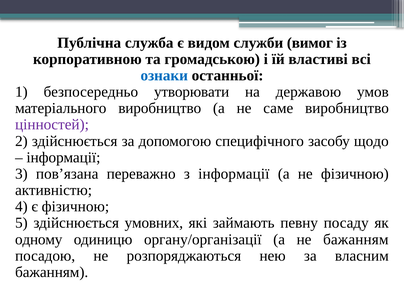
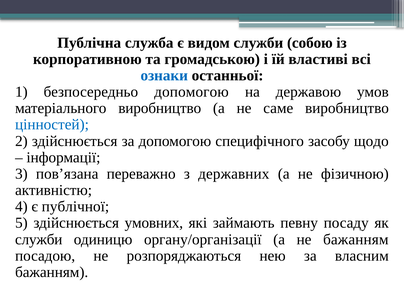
вимог: вимог -> собою (310, 43)
безпосередньо утворювати: утворювати -> допомогою (191, 92)
цінностей colour: purple -> blue (52, 125)
з інформації: інформації -> державних (234, 174)
є фізичною: фізичною -> публічної (75, 207)
одному: одному -> служби (39, 239)
